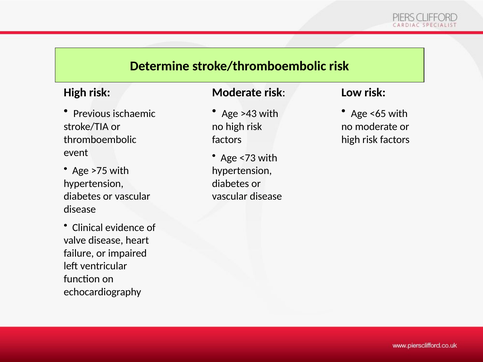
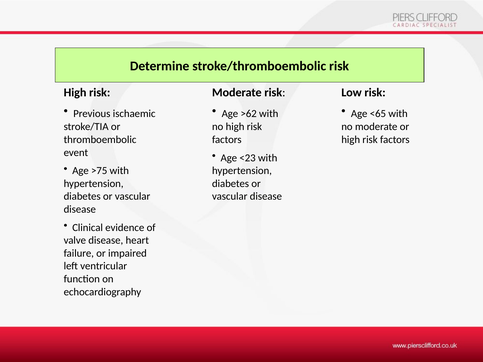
>43: >43 -> >62 (249, 114)
<73: <73 -> <23 (248, 158)
